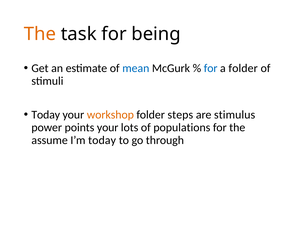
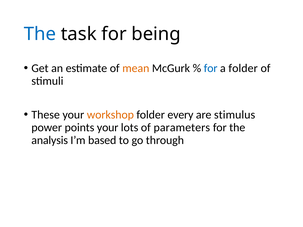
The colour: orange -> blue (40, 34)
mean colour: blue -> orange (136, 68)
Today: Today -> These (46, 115)
steps: steps -> every (180, 115)
populations: populations -> parameters (182, 128)
assume: assume -> analysis (50, 140)
I’m today: today -> based (102, 140)
